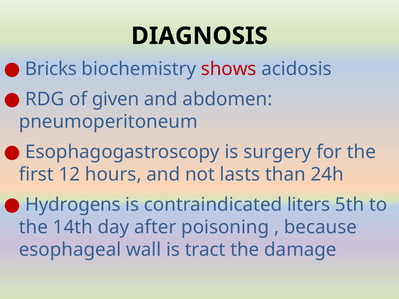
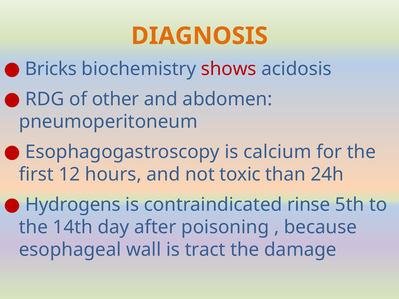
DIAGNOSIS colour: black -> orange (199, 36)
given: given -> other (116, 99)
surgery: surgery -> calcium (277, 152)
lasts: lasts -> toxic (240, 175)
liters: liters -> rinse (309, 205)
